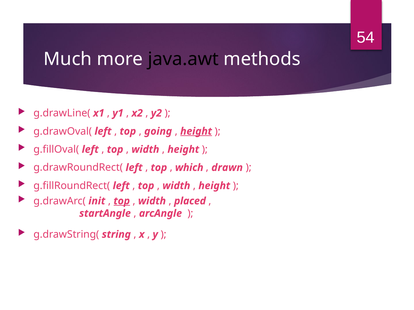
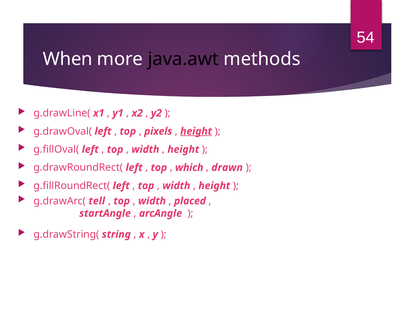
Much: Much -> When (68, 59)
going: going -> pixels (158, 131)
init: init -> tell (97, 201)
top underline: present -> none (122, 201)
